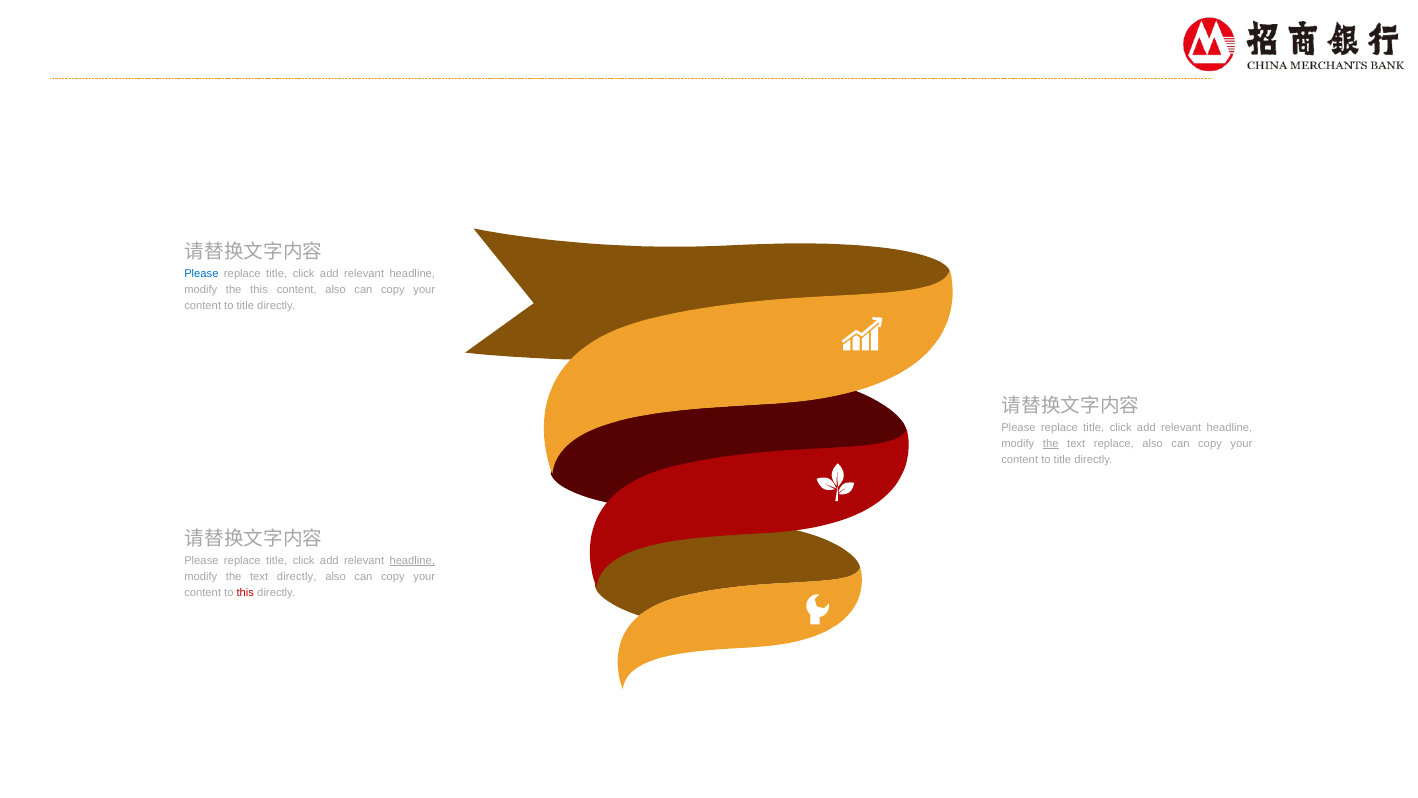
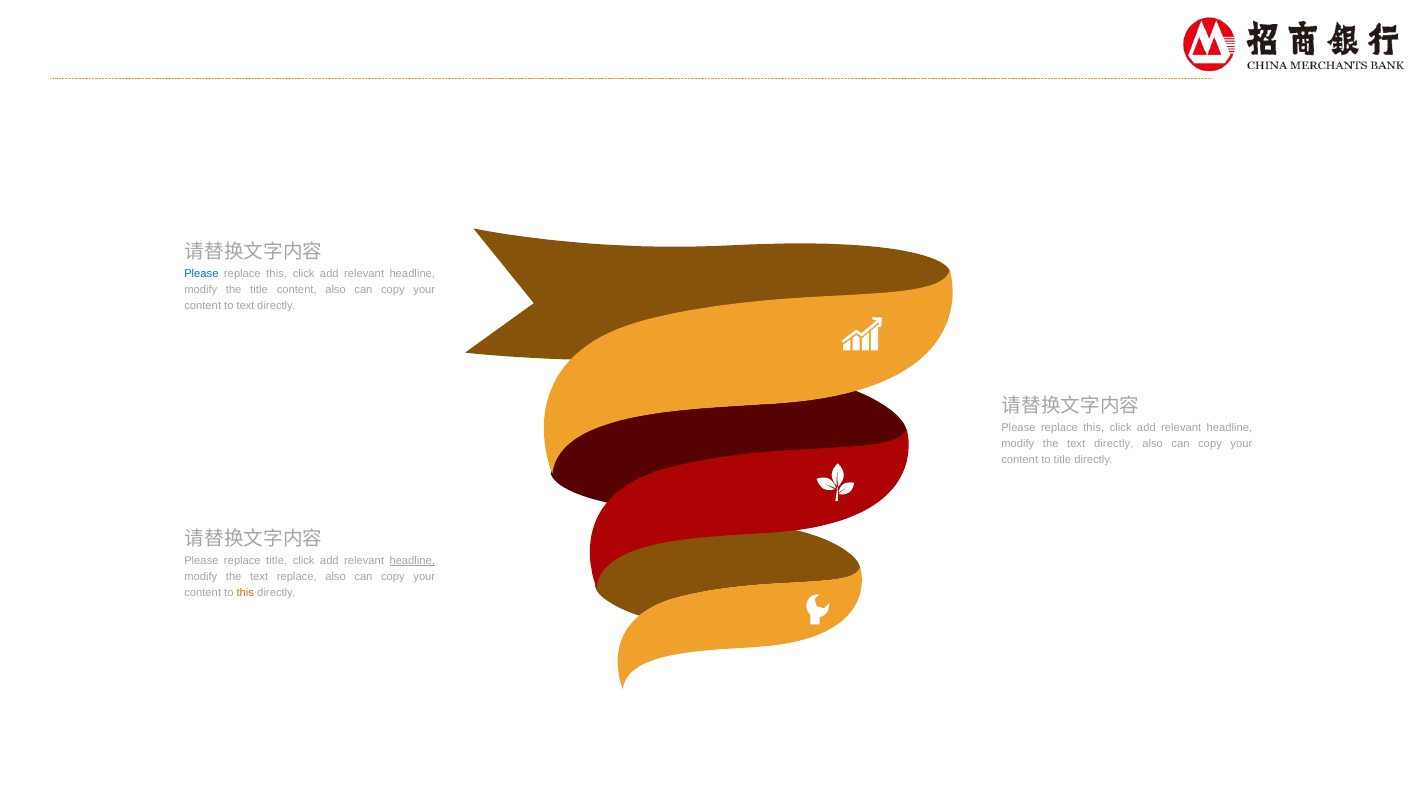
title: title -> this (277, 274)
the this: this -> title (259, 290)
title: title -> text (245, 306)
title: title -> this (1094, 427)
the underline: present -> none (1051, 443)
replace: replace -> directly (1114, 443)
text directly: directly -> replace (297, 577)
this colour: red -> orange (245, 593)
